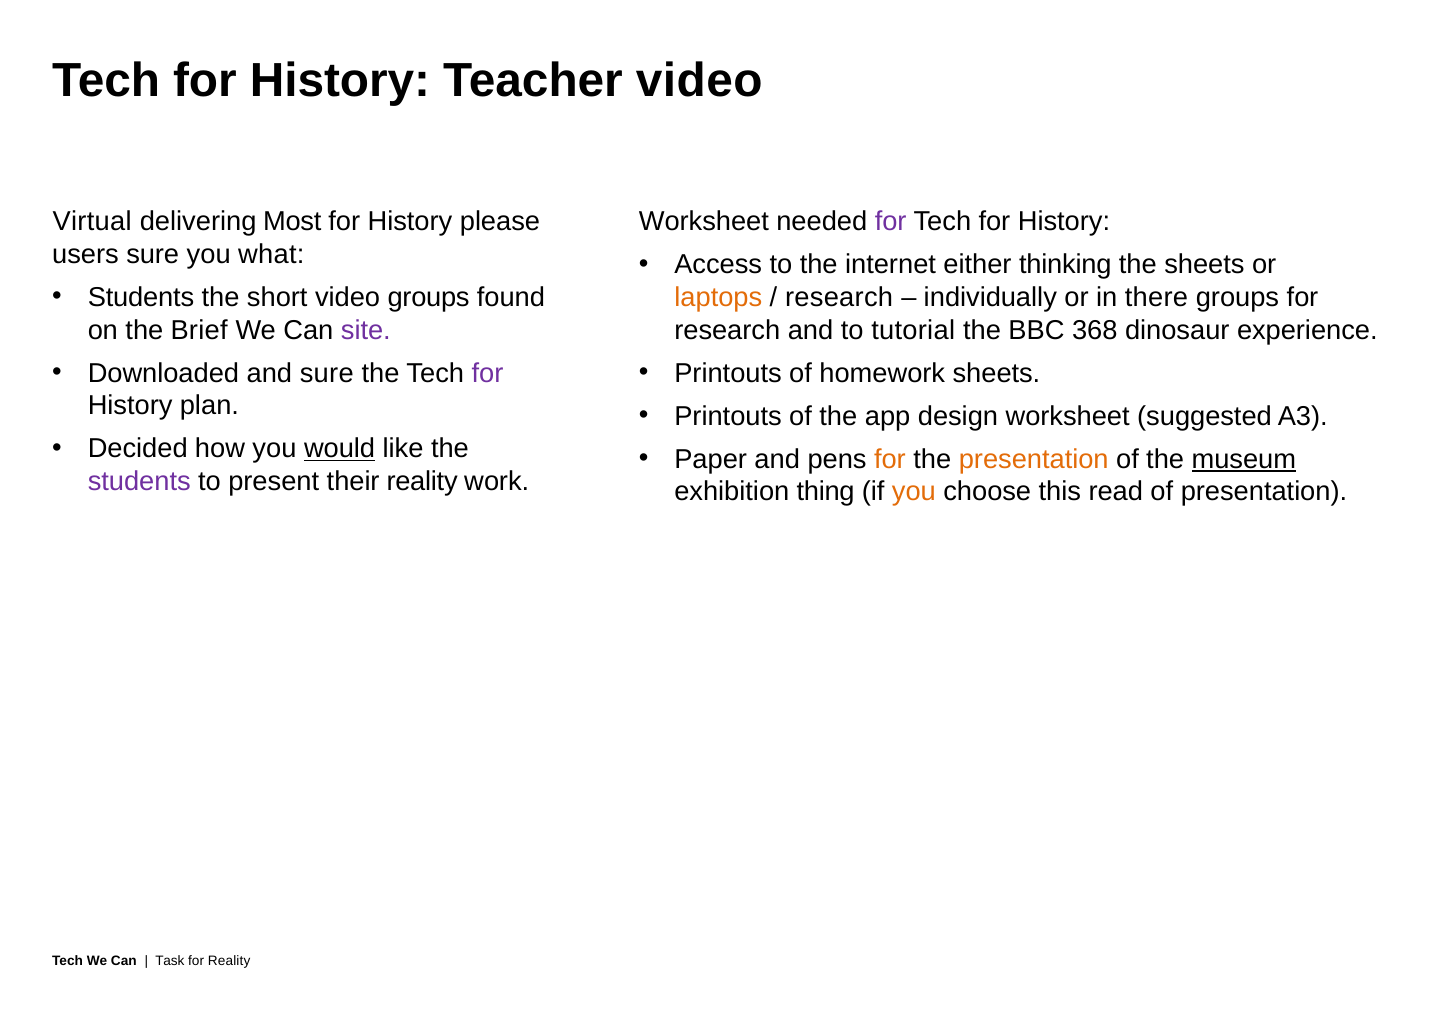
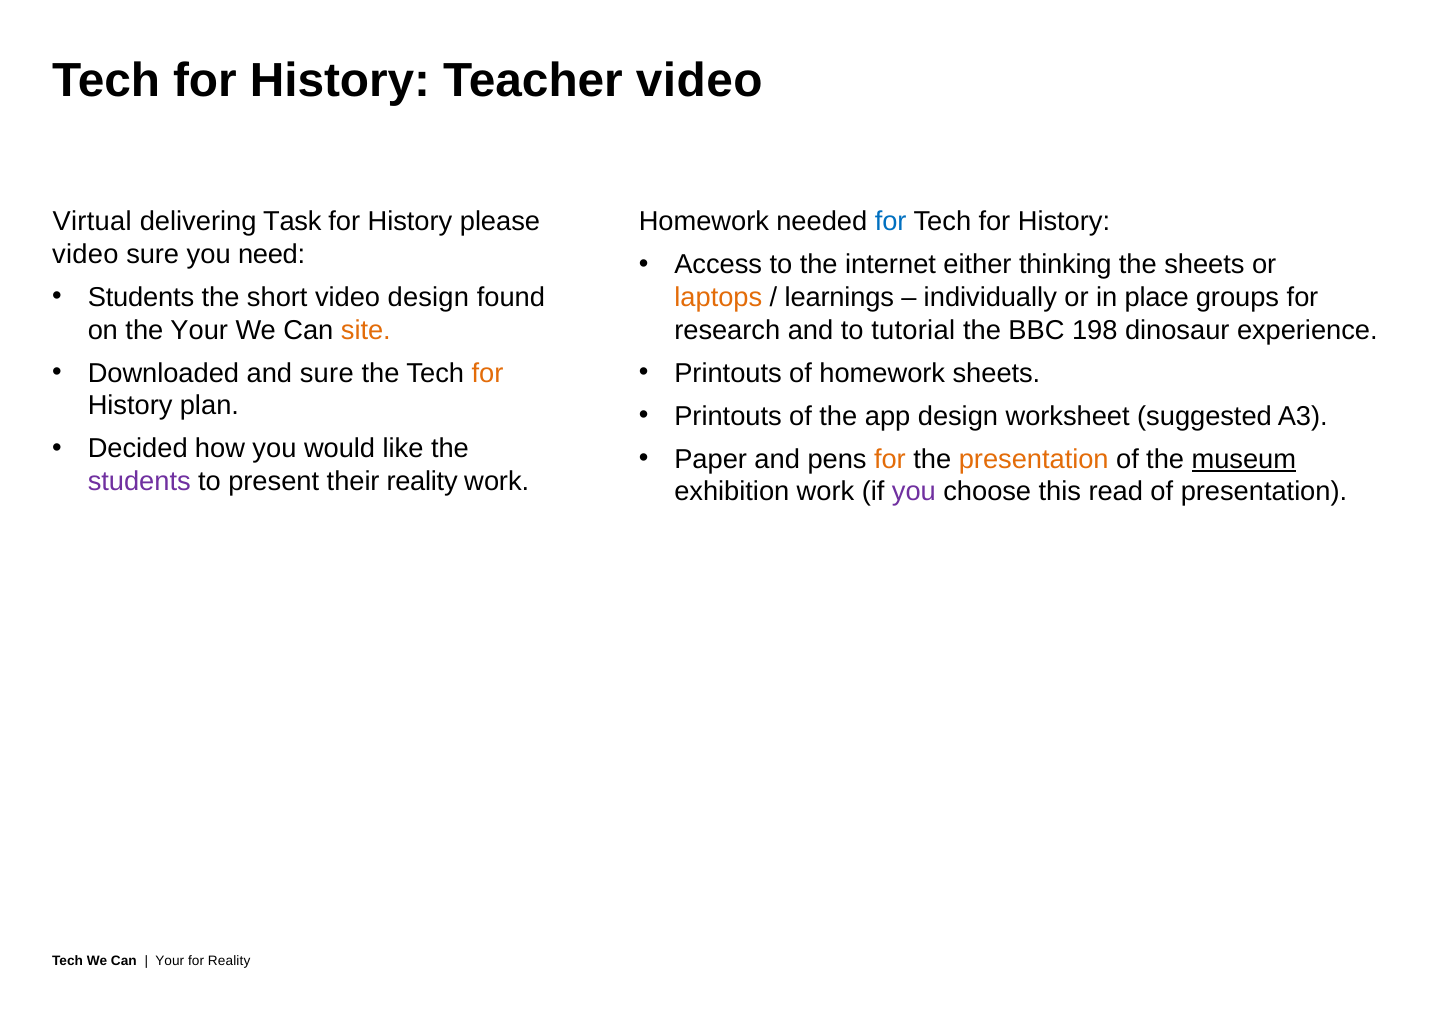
Most: Most -> Task (292, 222)
Worksheet: Worksheet -> Homework (704, 222)
for colour: purple -> blue (891, 222)
users: users -> video (85, 254)
what: what -> need (272, 254)
video groups: groups -> design (428, 297)
research: research -> learnings (839, 297)
there: there -> place (1157, 297)
the Brief: Brief -> Your (199, 330)
site colour: purple -> orange (366, 330)
368: 368 -> 198 (1095, 330)
for colour: purple -> orange (487, 373)
would underline: present -> none (340, 449)
exhibition thing: thing -> work (825, 492)
you colour: orange -> purple (914, 492)
Task: Task -> Your (170, 961)
